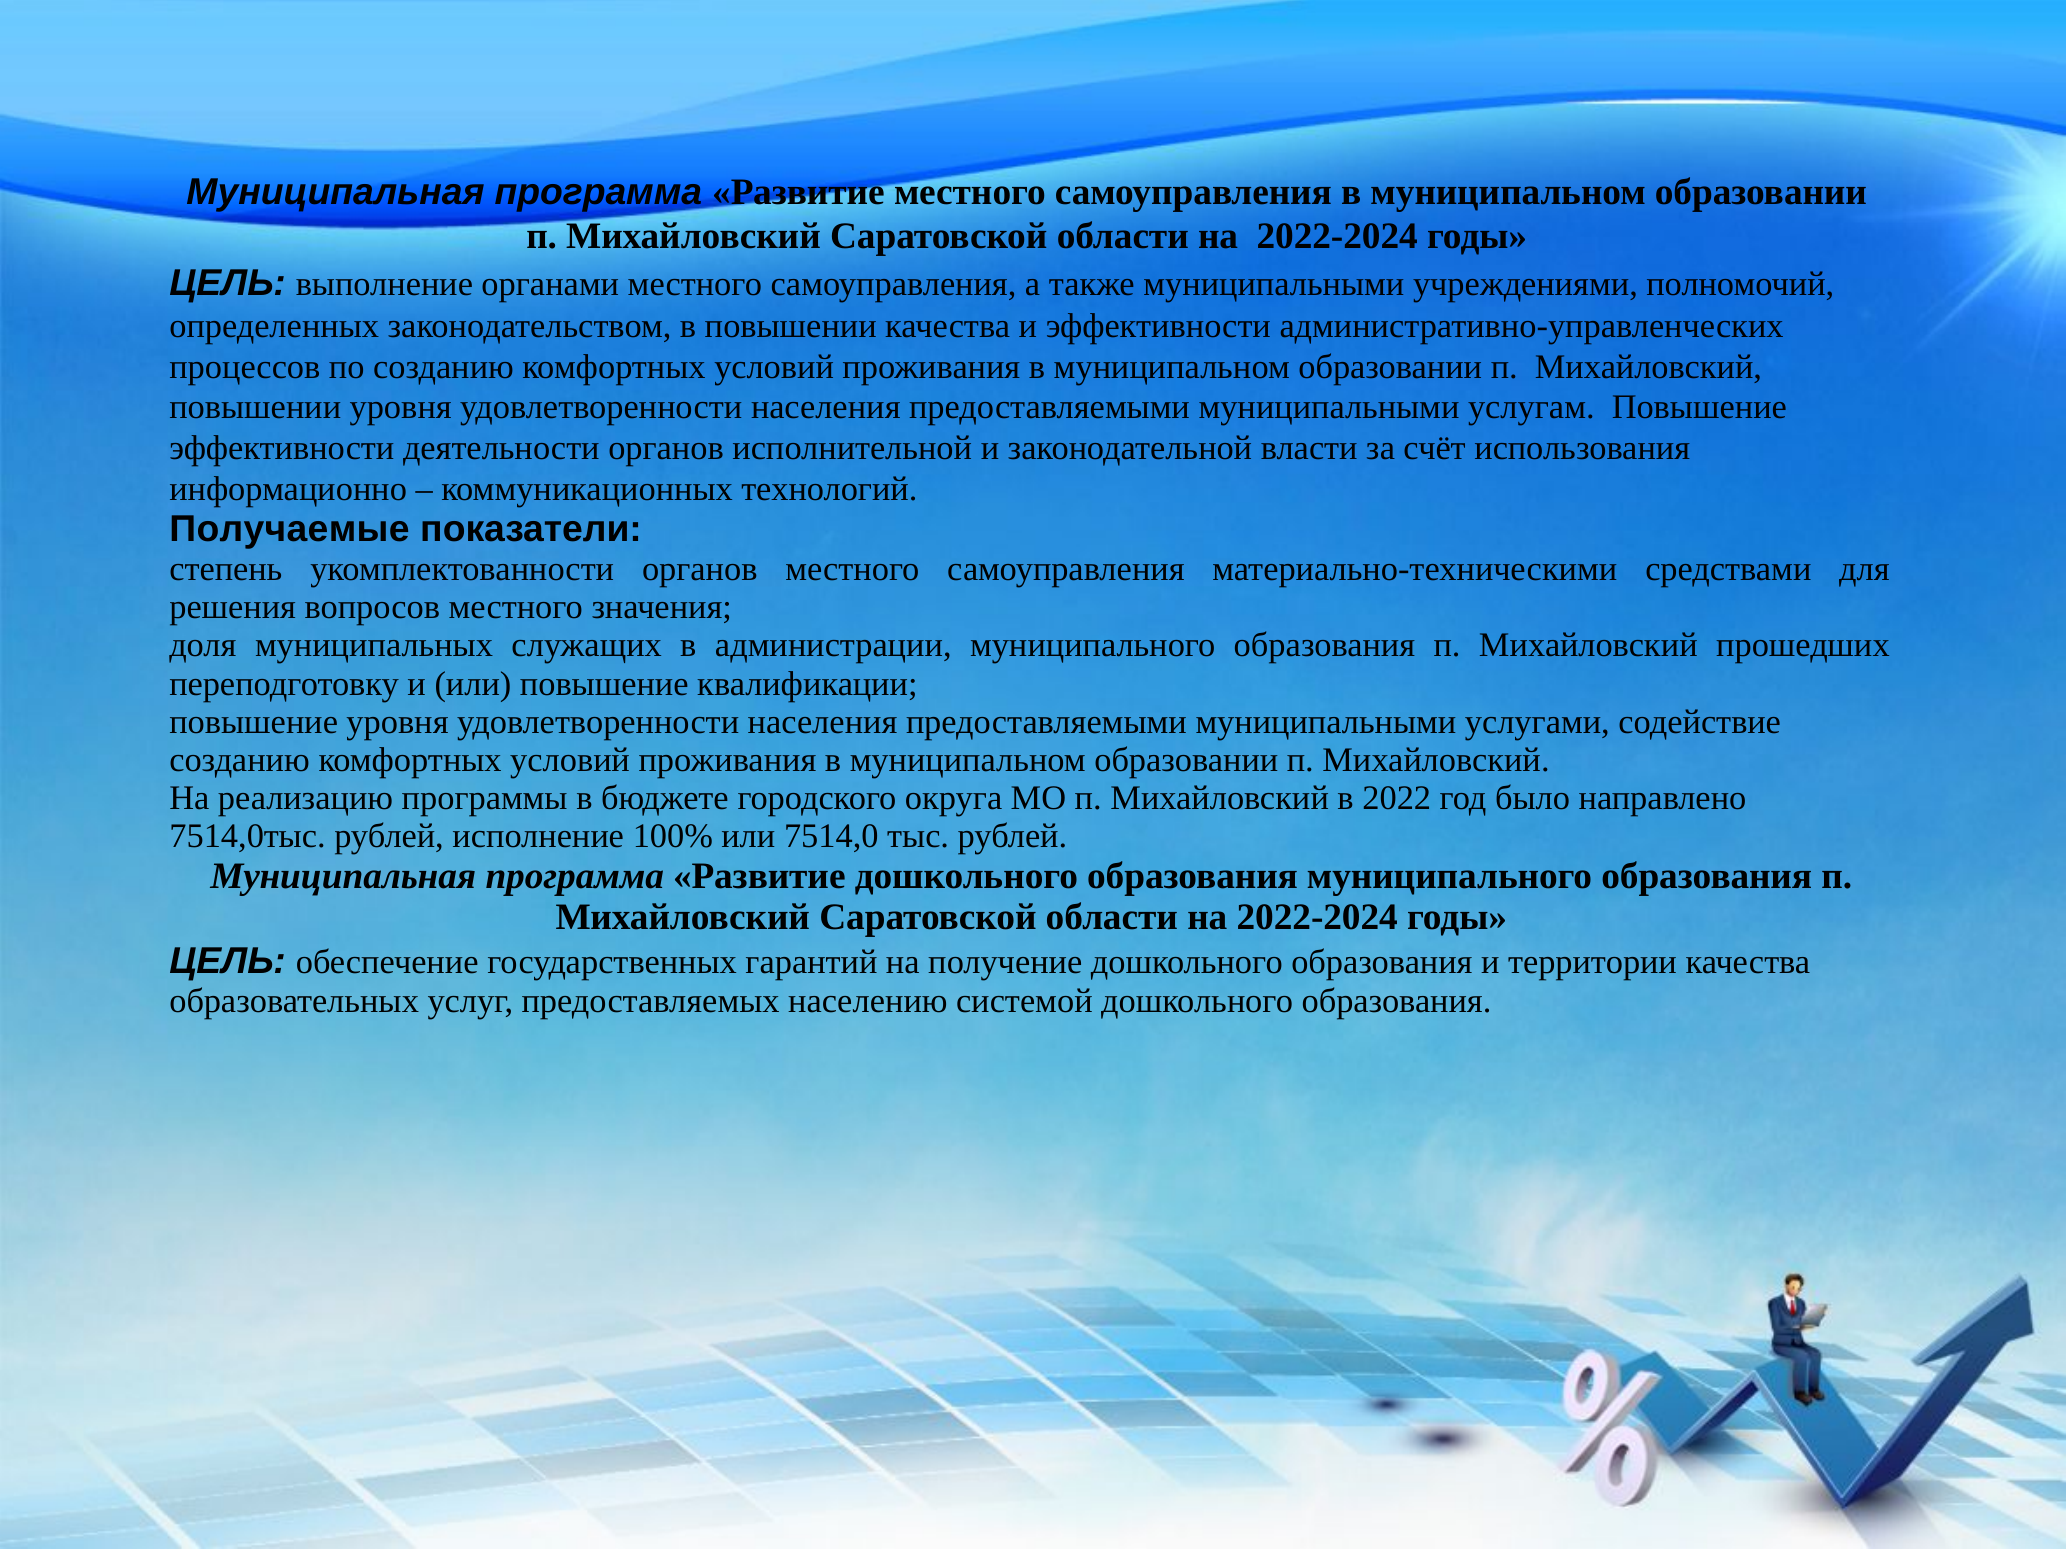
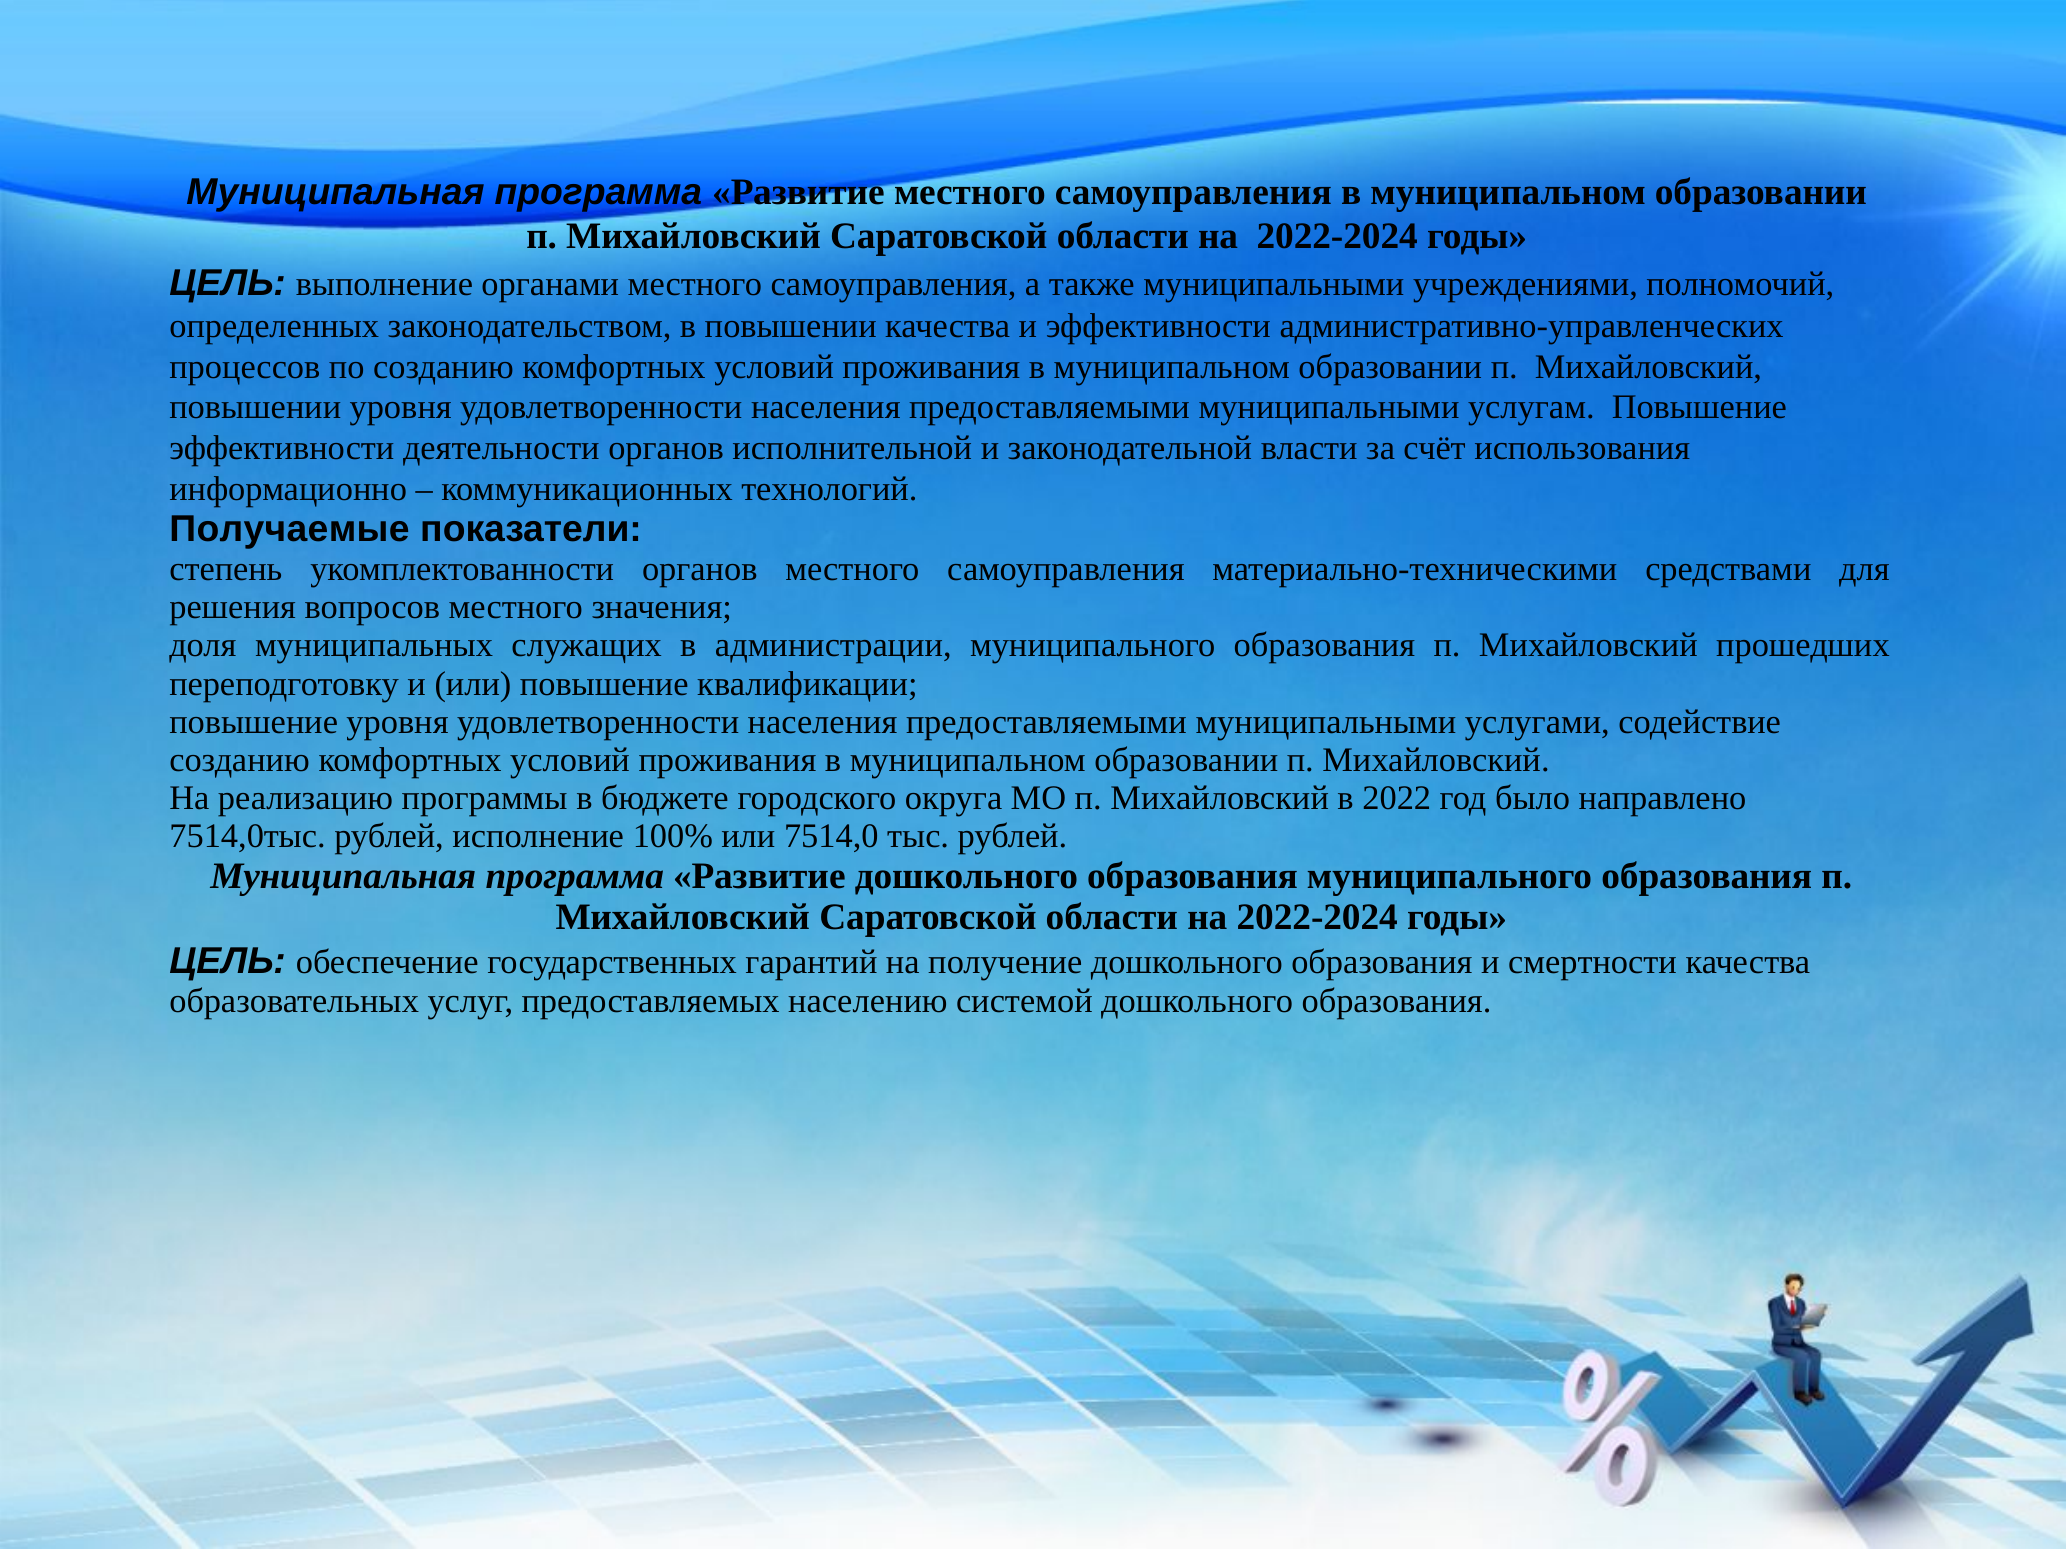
территории: территории -> смертности (1593, 962)
